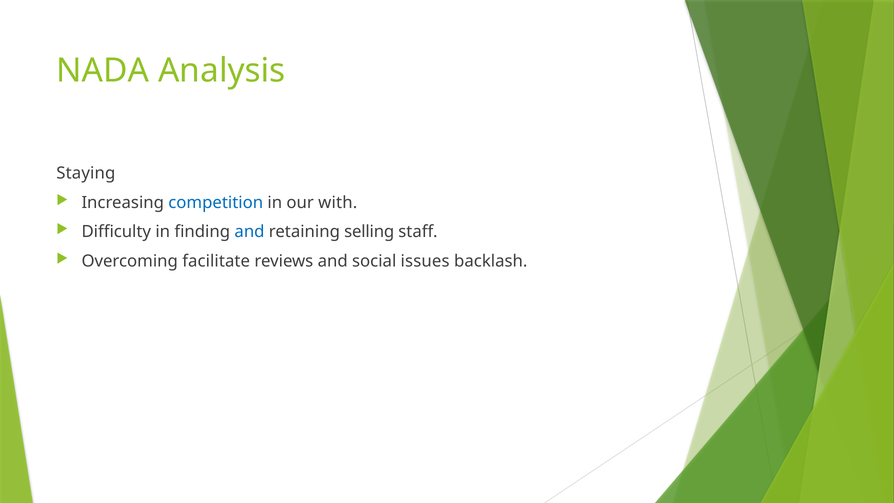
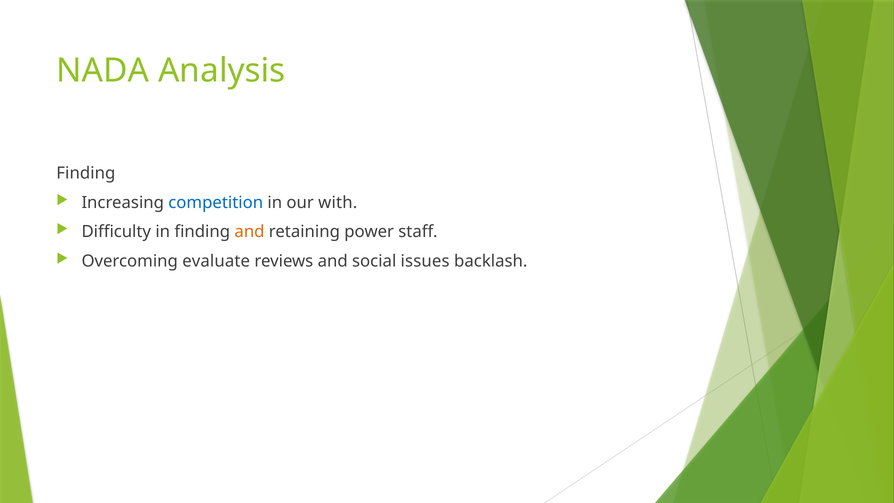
Staying: Staying -> Finding (86, 173)
and colour: blue -> orange (250, 232)
selling: selling -> power (369, 232)
facilitate: facilitate -> evaluate (216, 261)
